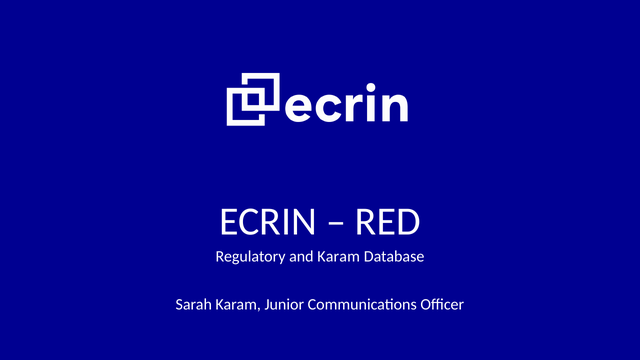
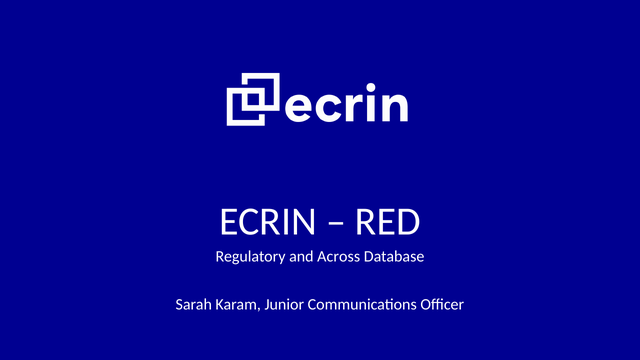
and Karam: Karam -> Across (339, 257)
